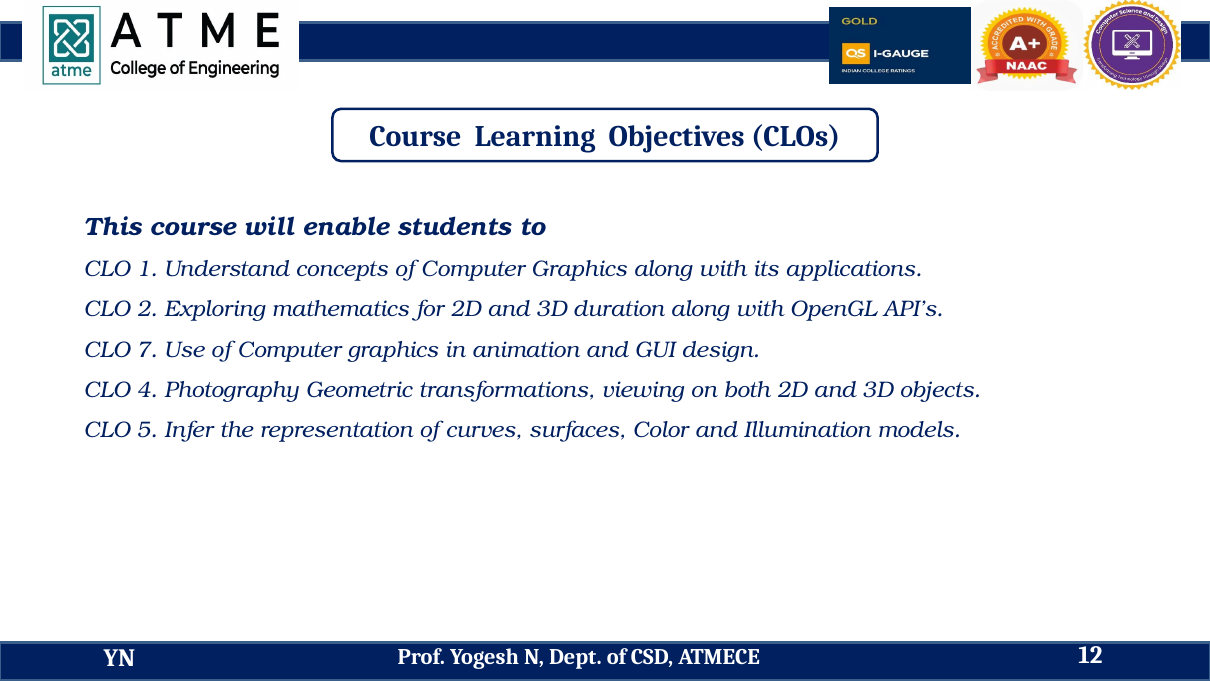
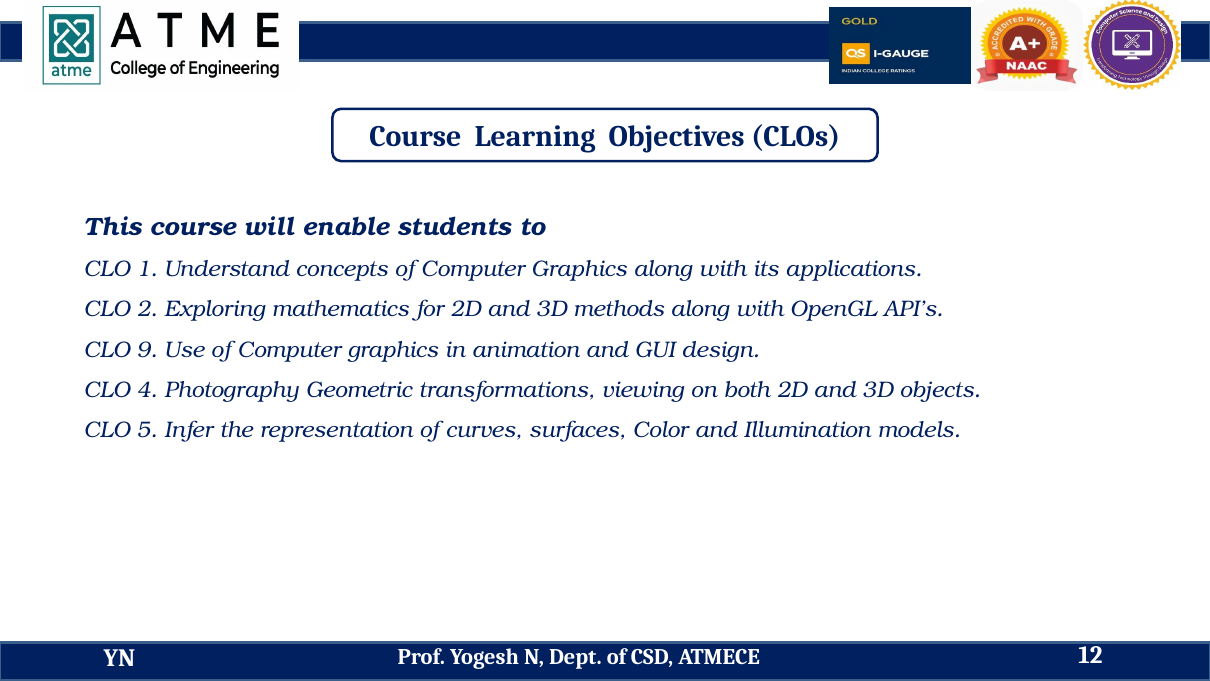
duration: duration -> methods (619, 309)
7: 7 -> 9 (147, 350)
